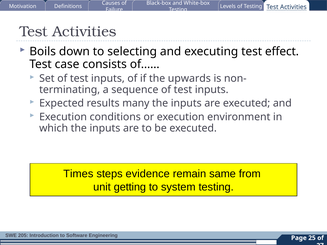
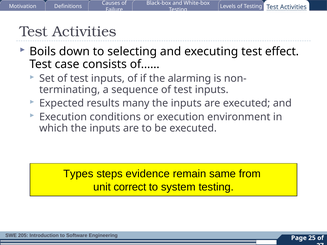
upwards: upwards -> alarming (189, 79)
Times: Times -> Types (78, 174)
getting: getting -> correct (130, 187)
